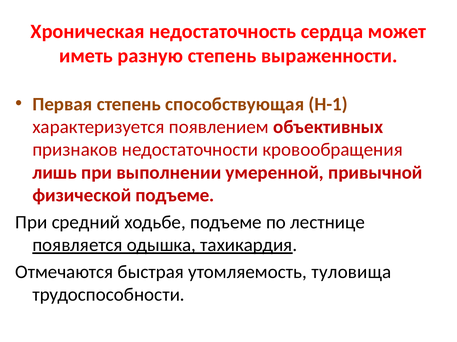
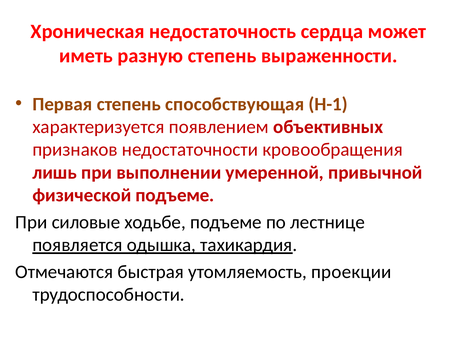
средний: средний -> силовые (86, 223)
туловища: туловища -> проекции (351, 272)
